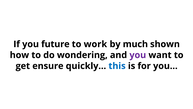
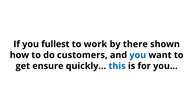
future: future -> fullest (55, 44)
much: much -> there (135, 44)
wondering: wondering -> customers (82, 55)
you colour: purple -> blue (138, 55)
